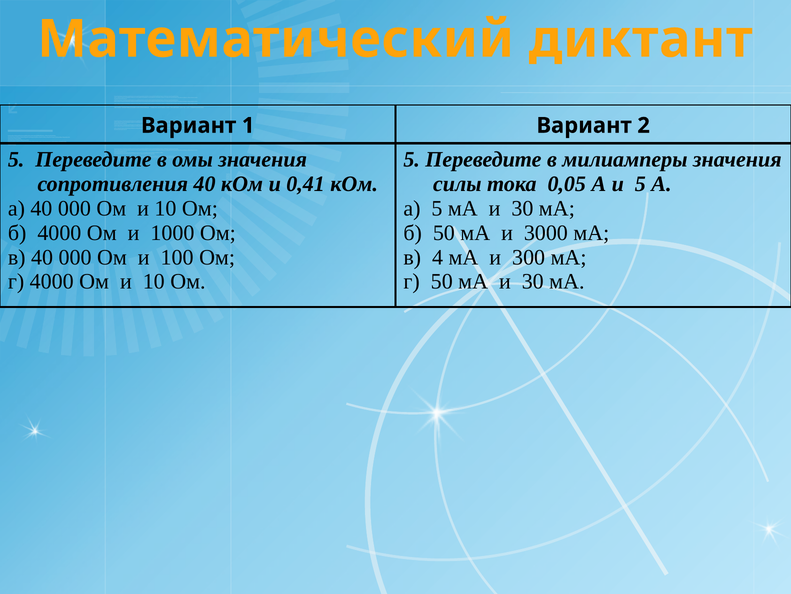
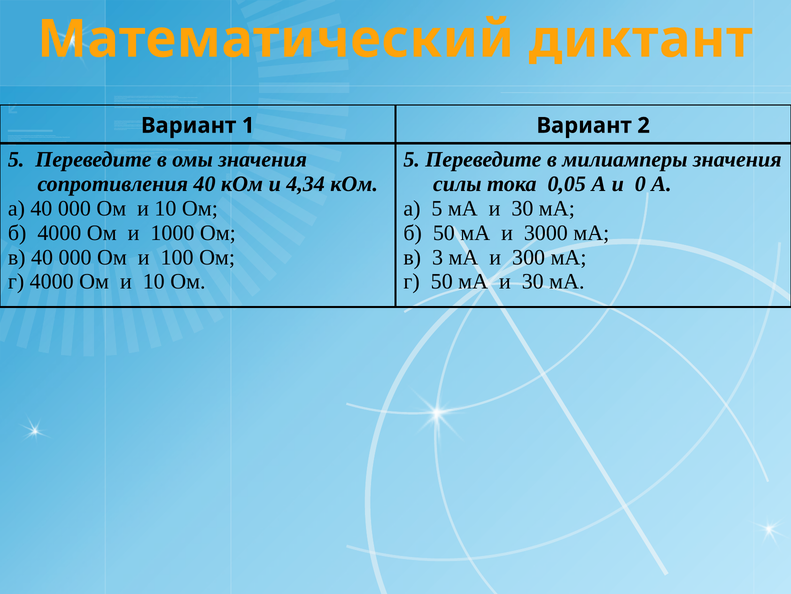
0,41: 0,41 -> 4,34 (306, 184)
и 5: 5 -> 0 (640, 184)
4: 4 -> 3 (438, 257)
